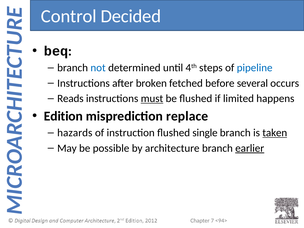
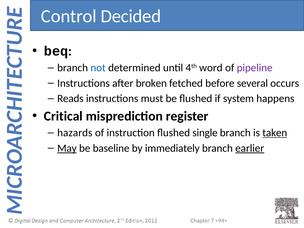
steps: steps -> word (211, 68)
pipeline colour: blue -> purple (255, 68)
must underline: present -> none (152, 99)
limited: limited -> system (238, 99)
Edition: Edition -> Critical (63, 116)
replace: replace -> register (187, 116)
May underline: none -> present (67, 148)
possible: possible -> baseline (111, 148)
architecture: architecture -> immediately (172, 148)
